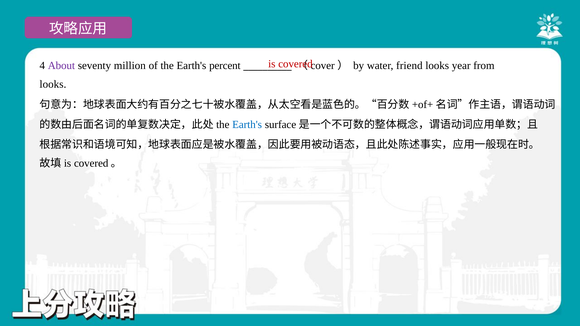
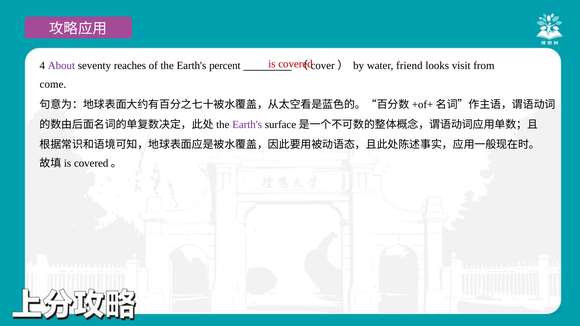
million: million -> reaches (130, 65)
year: year -> visit (461, 65)
looks: looks -> come (53, 84)
Earth's colour: blue -> purple (247, 125)
